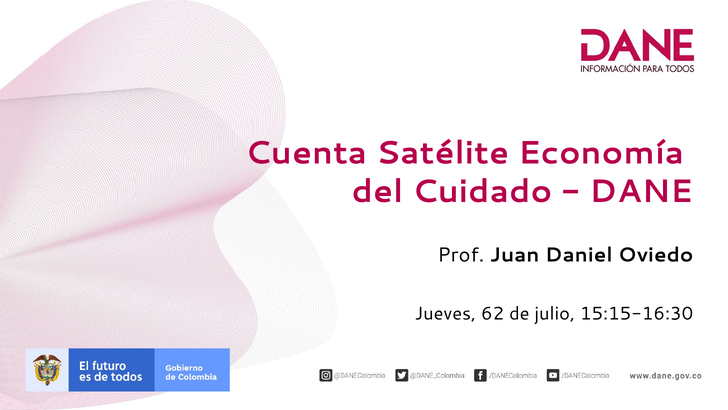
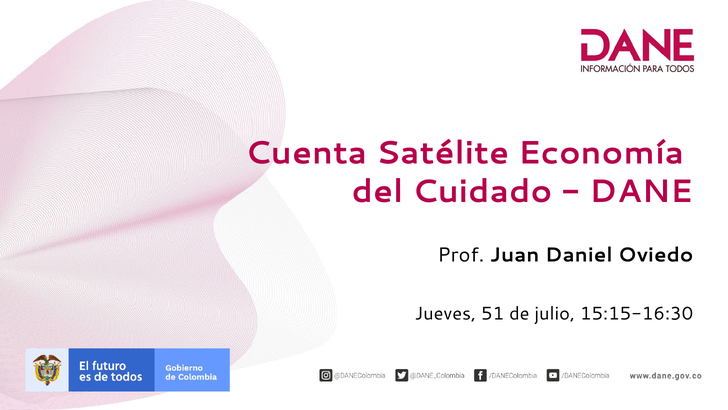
62: 62 -> 51 (493, 313)
